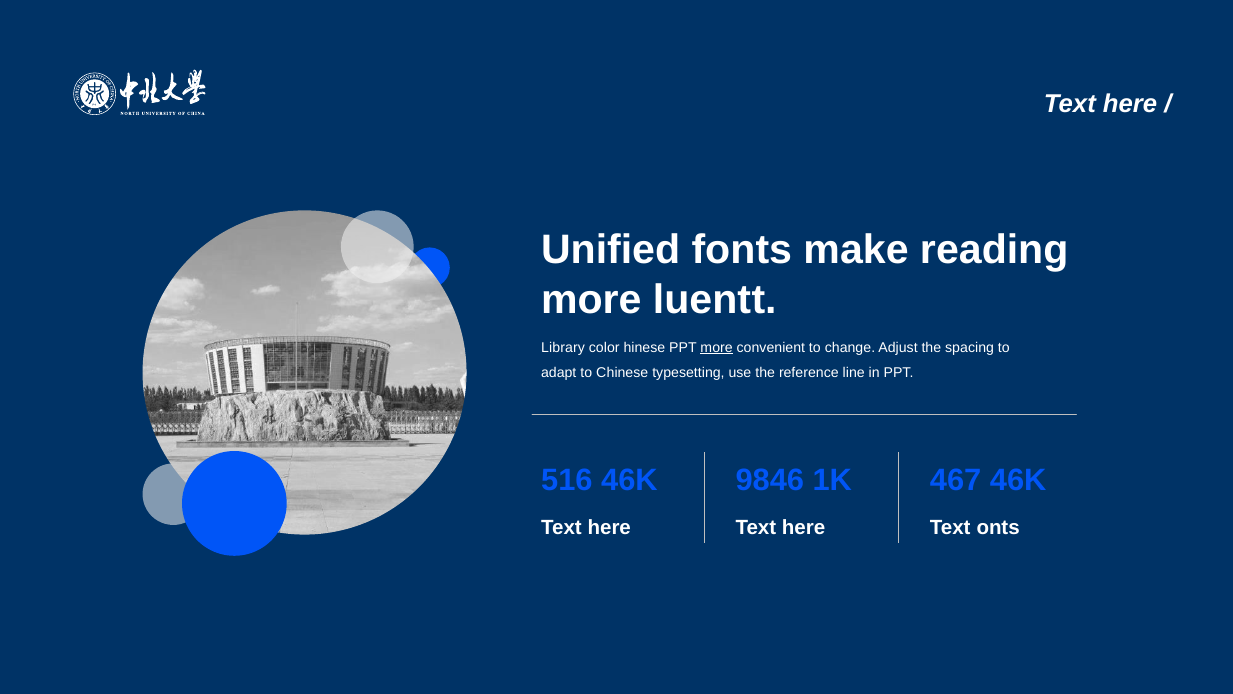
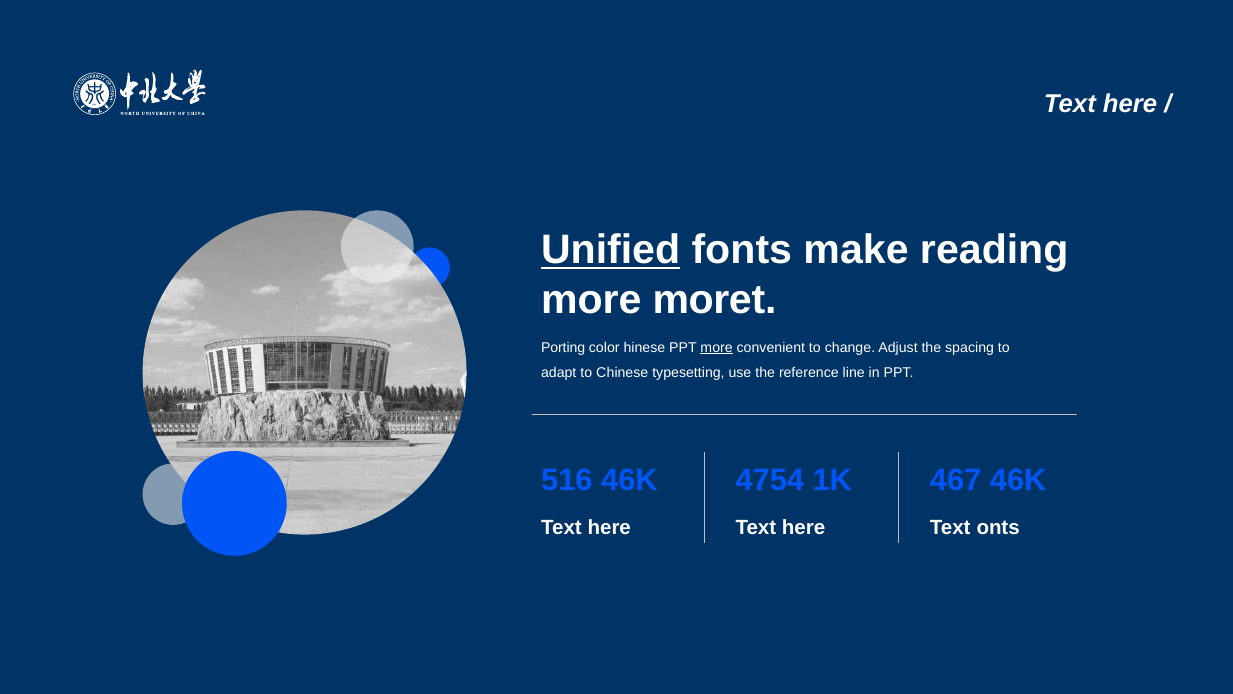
Unified underline: none -> present (611, 250)
more luent: luent -> more (702, 300)
Library: Library -> Porting (563, 347)
9846: 9846 -> 4754 (770, 480)
